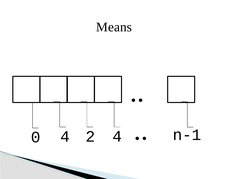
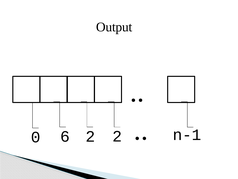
Means: Means -> Output (114, 27)
0 4: 4 -> 6 (65, 136)
2 4: 4 -> 2 (117, 136)
